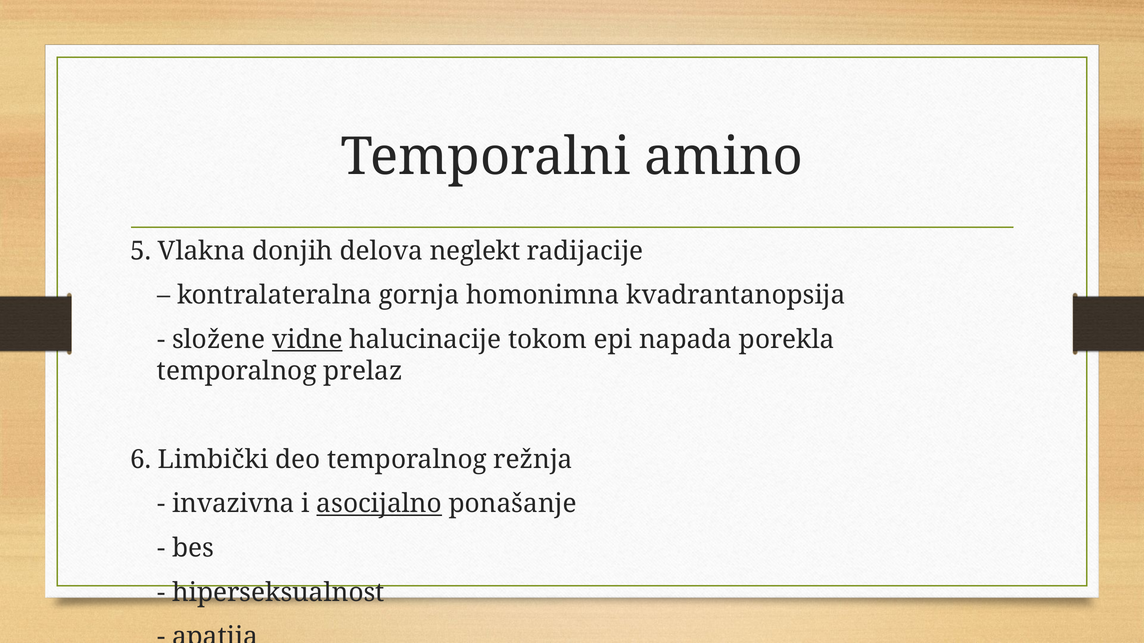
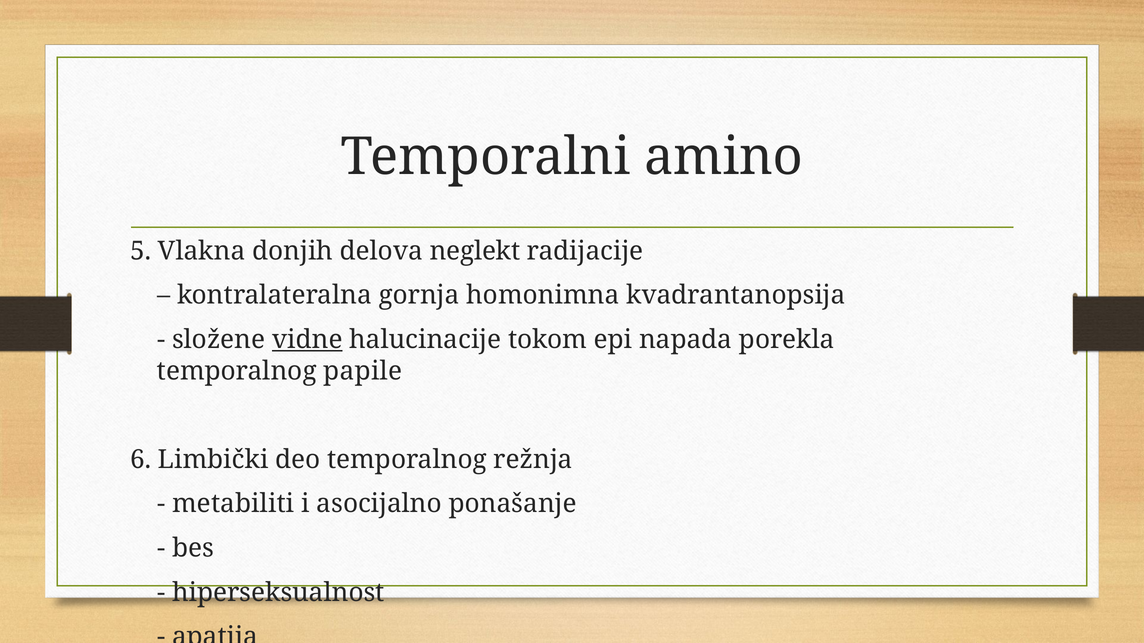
prelaz: prelaz -> papile (363, 371)
invazivna: invazivna -> metabiliti (233, 504)
asocijalno underline: present -> none (379, 504)
